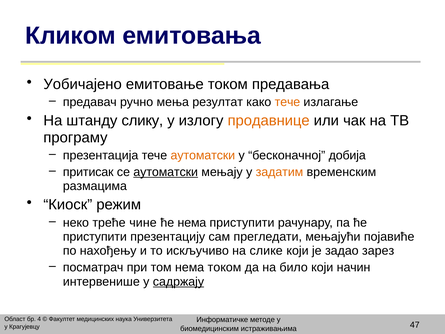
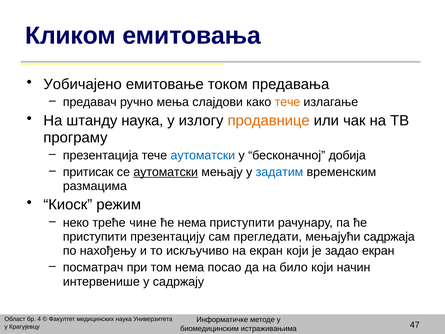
резултат: резултат -> слајдови (218, 102)
штанду слику: слику -> наука (142, 121)
аутоматски colour: orange -> blue (203, 155)
задатим colour: orange -> blue (279, 172)
појавиће: појавиће -> садржаја (389, 237)
на слике: слике -> екран (266, 251)
задао зарез: зарез -> екран (378, 251)
нема током: током -> посао (224, 267)
садржају underline: present -> none (178, 281)
